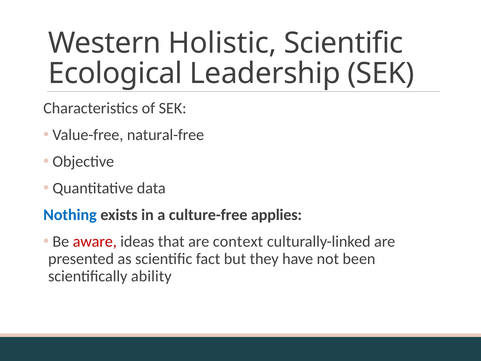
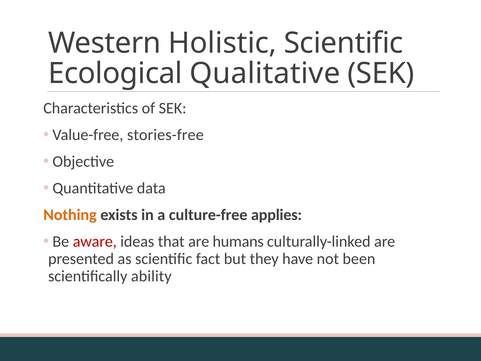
Leadership: Leadership -> Qualitative (265, 73)
natural-free: natural-free -> stories-free (165, 135)
Nothing colour: blue -> orange (70, 215)
context: context -> humans (238, 241)
